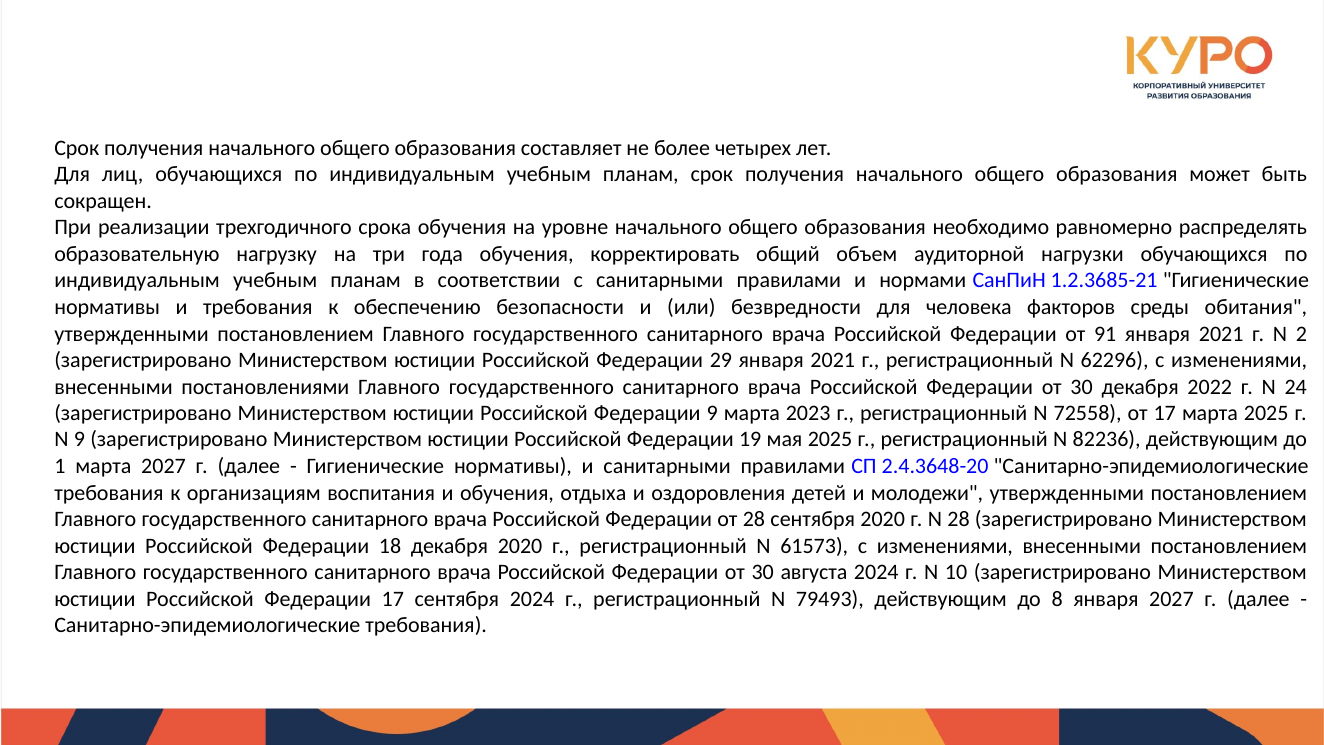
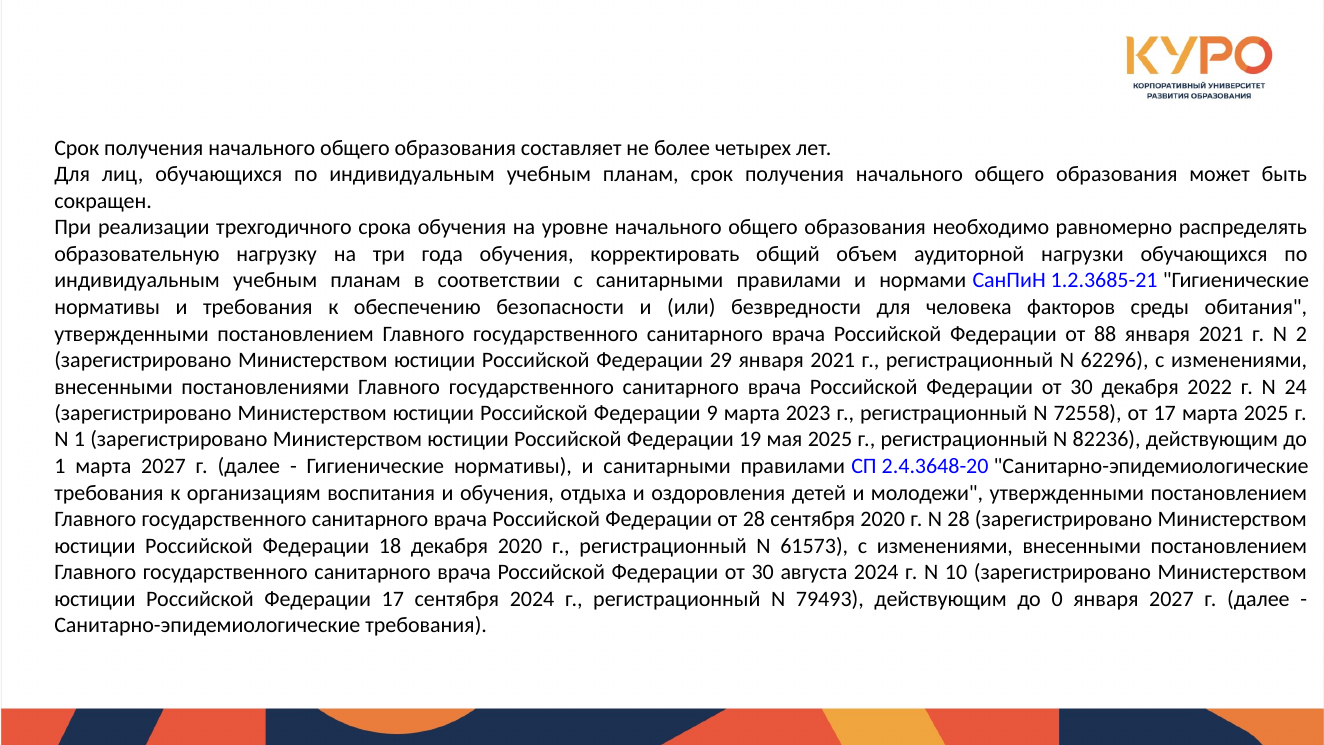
91: 91 -> 88 (1105, 334)
N 9: 9 -> 1 (79, 440)
8: 8 -> 0 (1057, 599)
